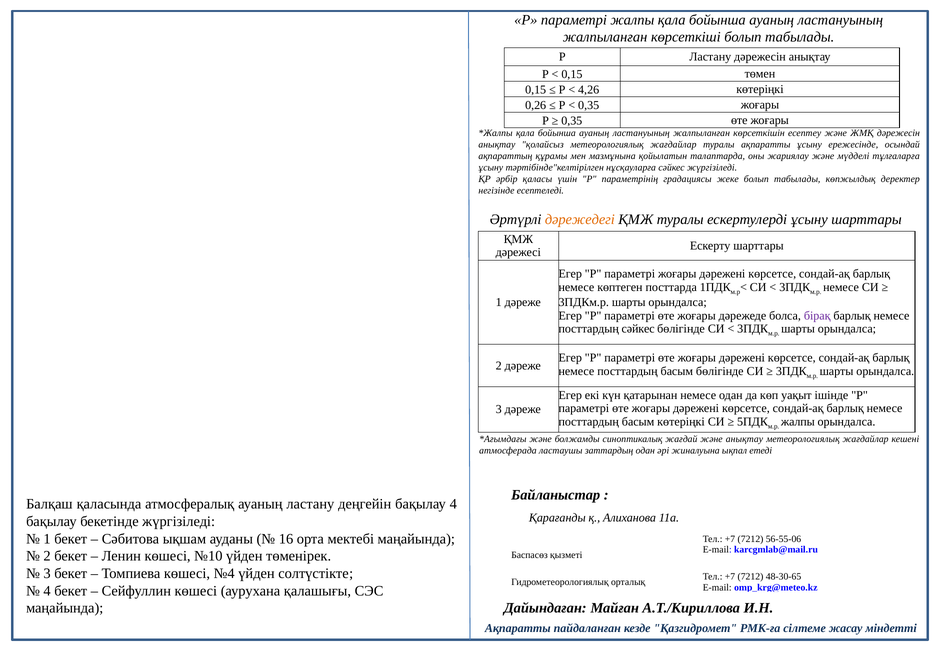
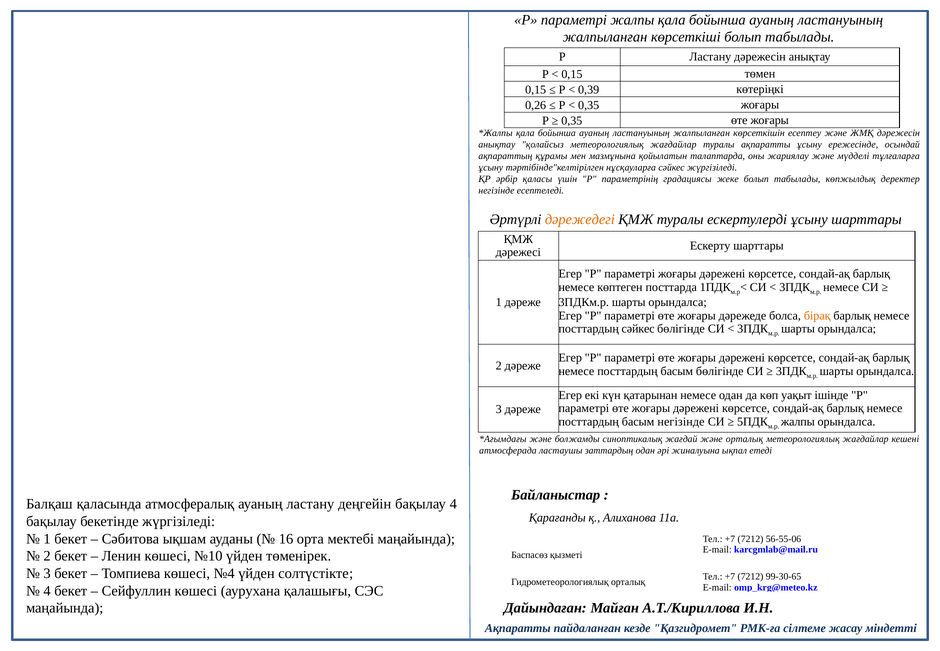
4,26: 4,26 -> 0,39 (589, 90)
бірақ colour: purple -> orange (817, 316)
басым көтеріңкі: көтеріңкі -> негізінде (681, 422)
және анықтау: анықтау -> орталық (744, 439)
48-30-65: 48-30-65 -> 99-30-65 (784, 576)
